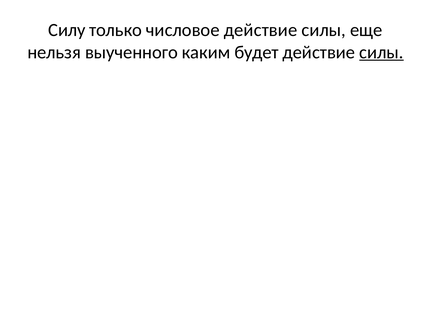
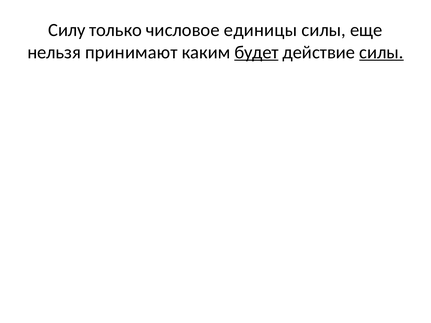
числовое действие: действие -> единицы (261, 30)
выученного: выученного -> принимают (131, 52)
будет underline: none -> present (256, 52)
